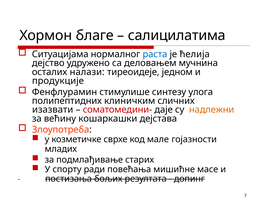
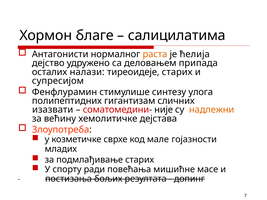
Ситуацијама: Ситуацијама -> Антагонисти (60, 54)
раста colour: blue -> orange (155, 54)
мучнина: мучнина -> припада (198, 63)
тиреоидеје једном: једном -> старих (177, 72)
продукције: продукције -> супресијом (58, 81)
клиничким: клиничким -> гигантизам (130, 101)
даје: даје -> није (164, 110)
кошаркашки: кошаркашки -> хемолитичке (108, 119)
